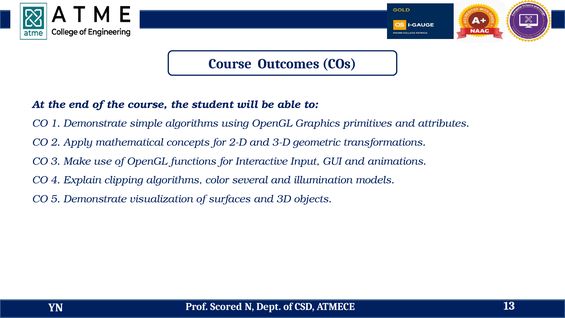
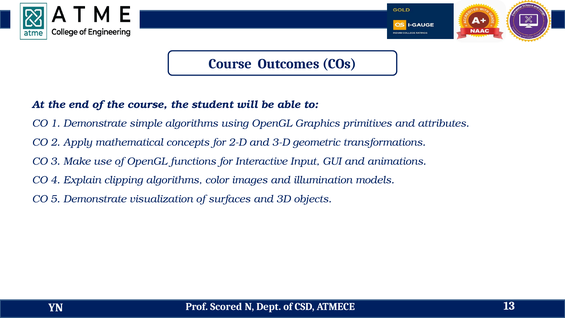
several: several -> images (250, 180)
